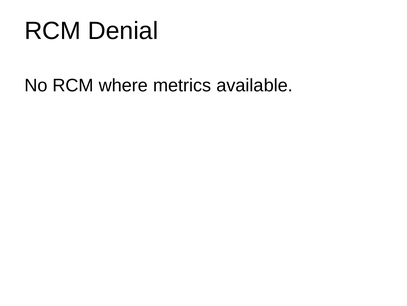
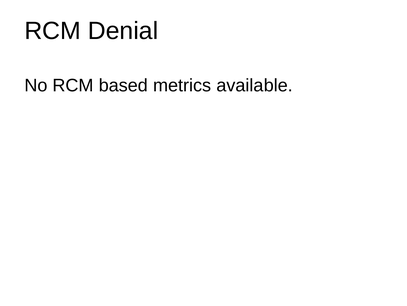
where: where -> based (123, 85)
